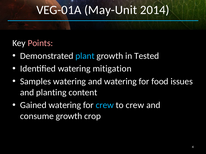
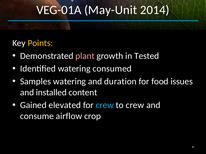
Points colour: pink -> yellow (40, 43)
plant colour: light blue -> pink (85, 56)
mitigation: mitigation -> consumed (112, 69)
and watering: watering -> duration (120, 82)
planting: planting -> installed (51, 93)
Gained watering: watering -> elevated (65, 105)
consume growth: growth -> airflow (69, 116)
